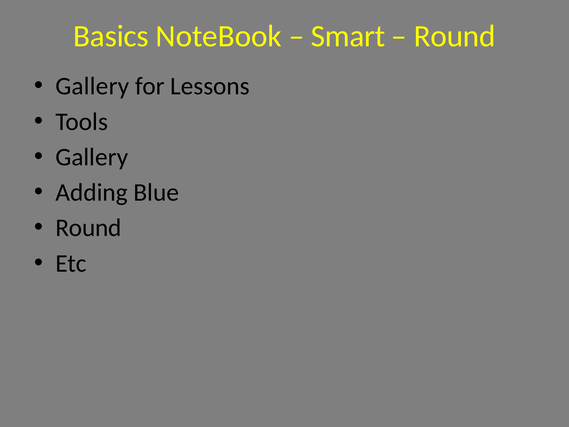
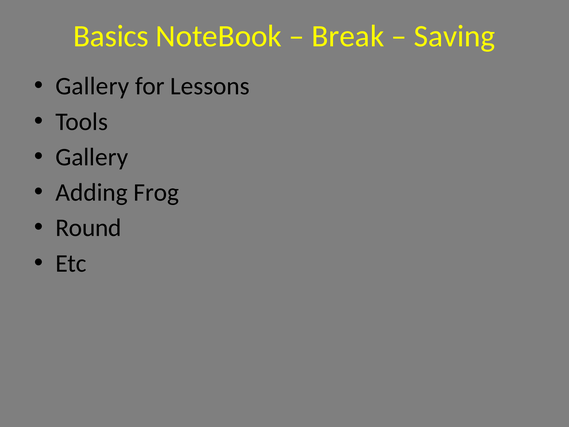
Smart: Smart -> Break (348, 36)
Round: Round -> Saving (455, 36)
Blue: Blue -> Frog (156, 192)
